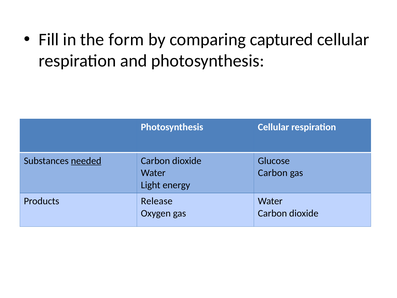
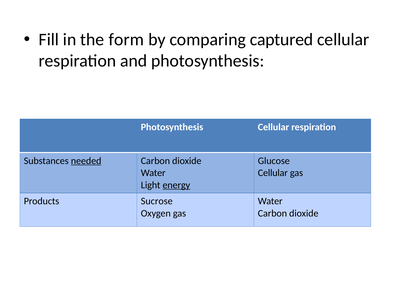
Carbon: Carbon -> Cellular (273, 173)
energy underline: none -> present (176, 185)
Release: Release -> Sucrose (157, 201)
